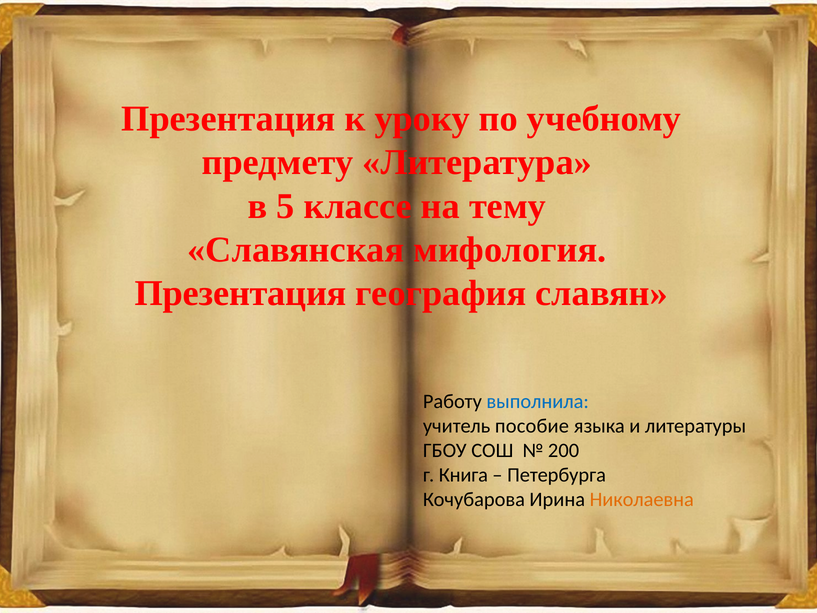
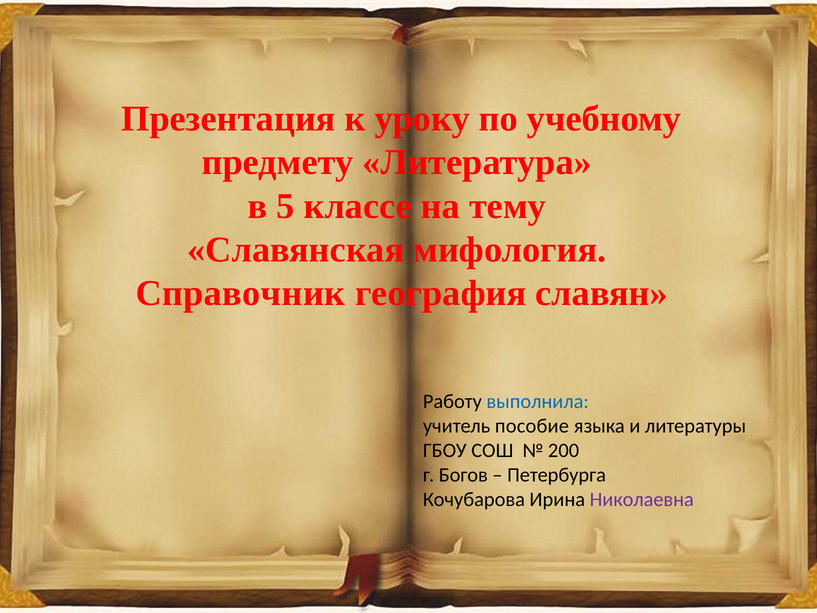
Презентация: Презентация -> Справочник (240, 293)
Книга: Книга -> Богов (463, 475)
Николаевна colour: orange -> purple (642, 499)
